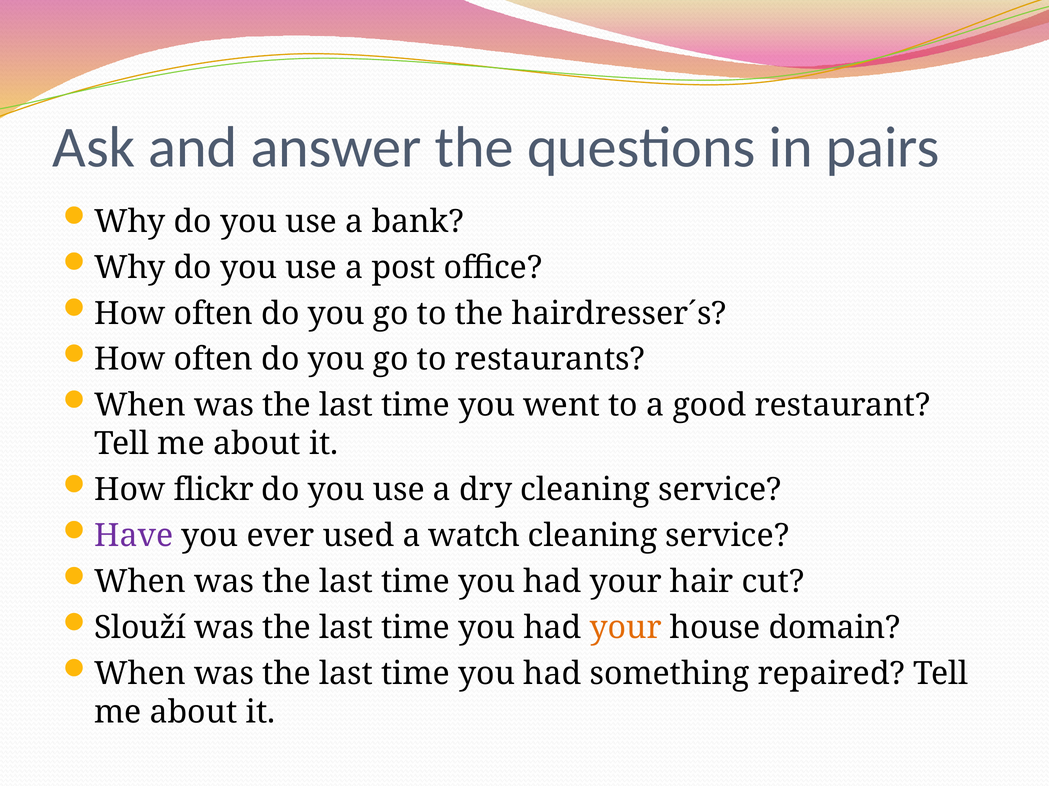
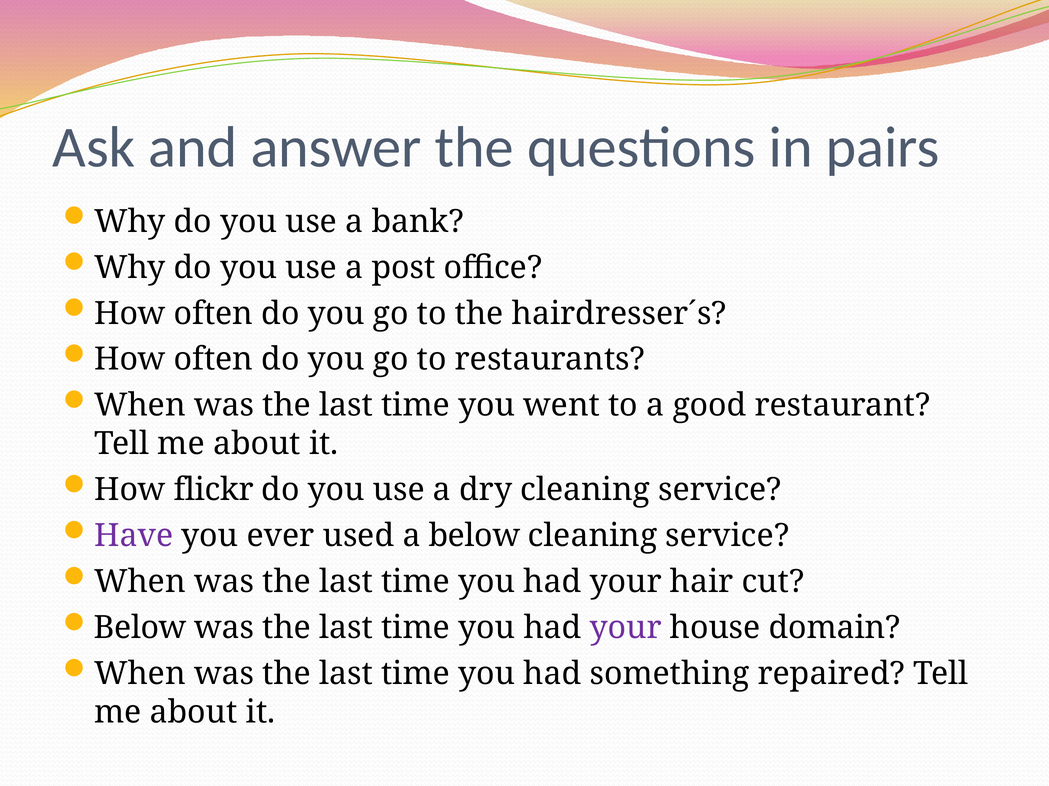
a watch: watch -> below (474, 536)
Slouží: Slouží -> Below (140, 628)
your colour: orange -> purple (626, 628)
